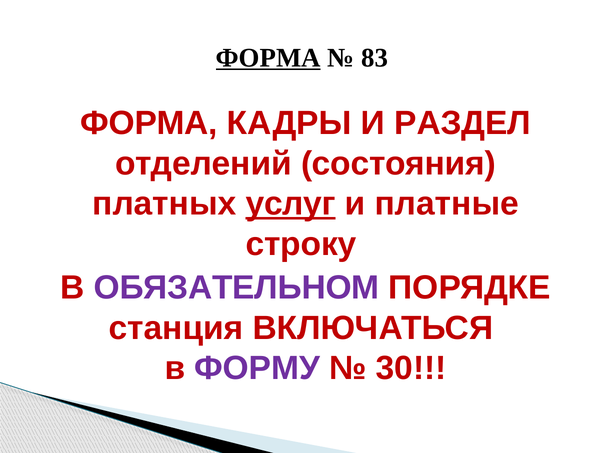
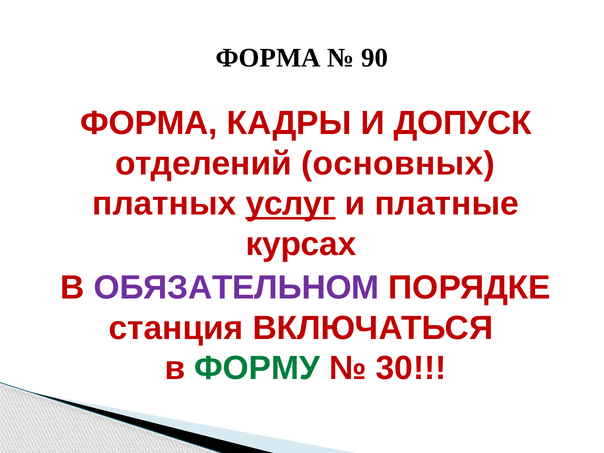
ФОРМА underline: present -> none (268, 58)
83: 83 -> 90 (375, 58)
РАЗДЕЛ: РАЗДЕЛ -> ДОПУСК (463, 123)
состояния: состояния -> основных (398, 164)
строку: строку -> курсах (301, 244)
ФОРМУ colour: purple -> green (257, 368)
